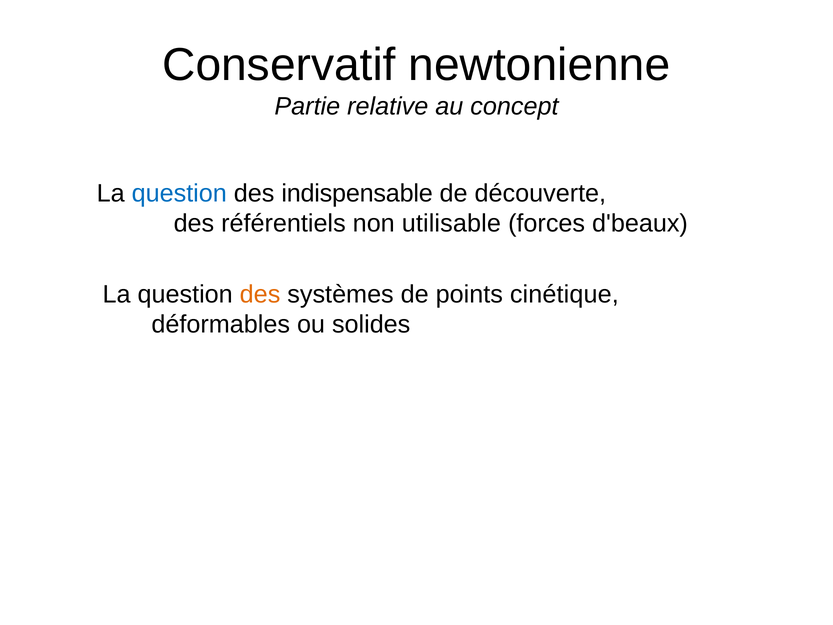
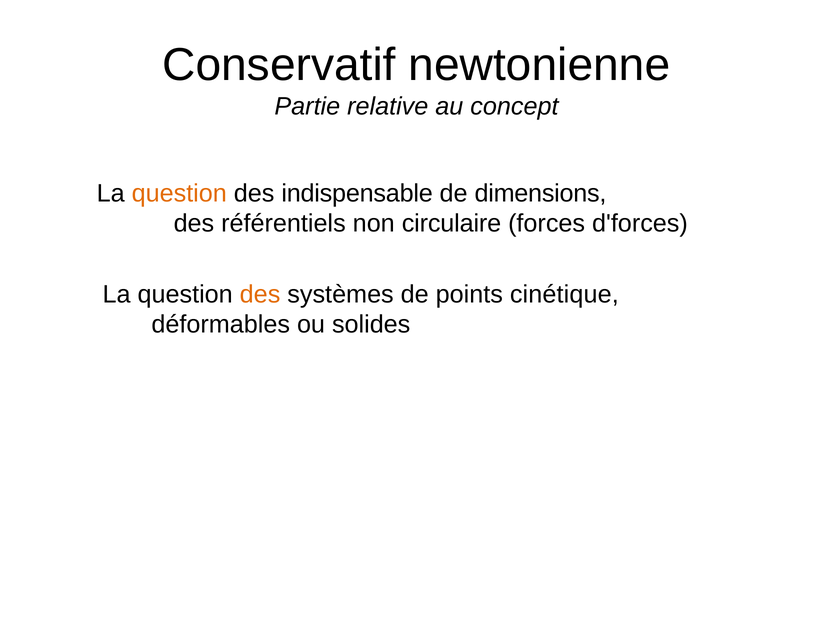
question colour: blue -> orange (179, 193)
découverte: découverte -> dimensions (540, 193)
utilisable: utilisable -> circulaire (452, 223)
d'beaux: d'beaux -> d'forces (640, 223)
